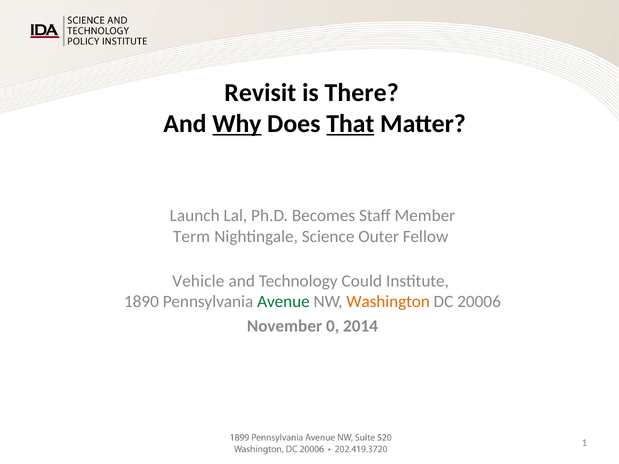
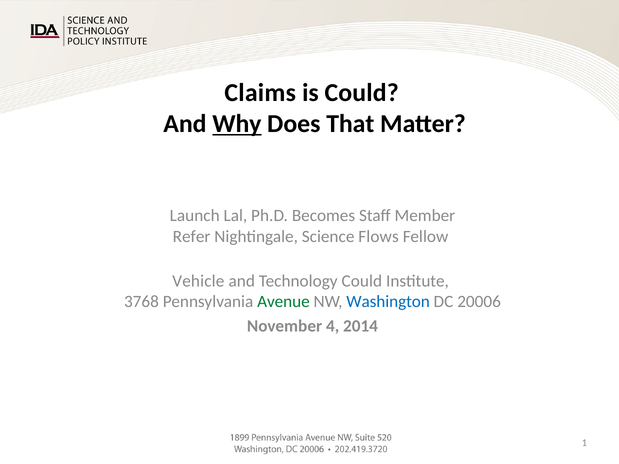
Revisit: Revisit -> Claims (260, 93)
is There: There -> Could (362, 93)
That underline: present -> none (350, 124)
Term: Term -> Refer (192, 236)
Outer: Outer -> Flows (379, 236)
1890: 1890 -> 3768 (141, 302)
Washington colour: orange -> blue (388, 302)
0: 0 -> 4 (333, 326)
